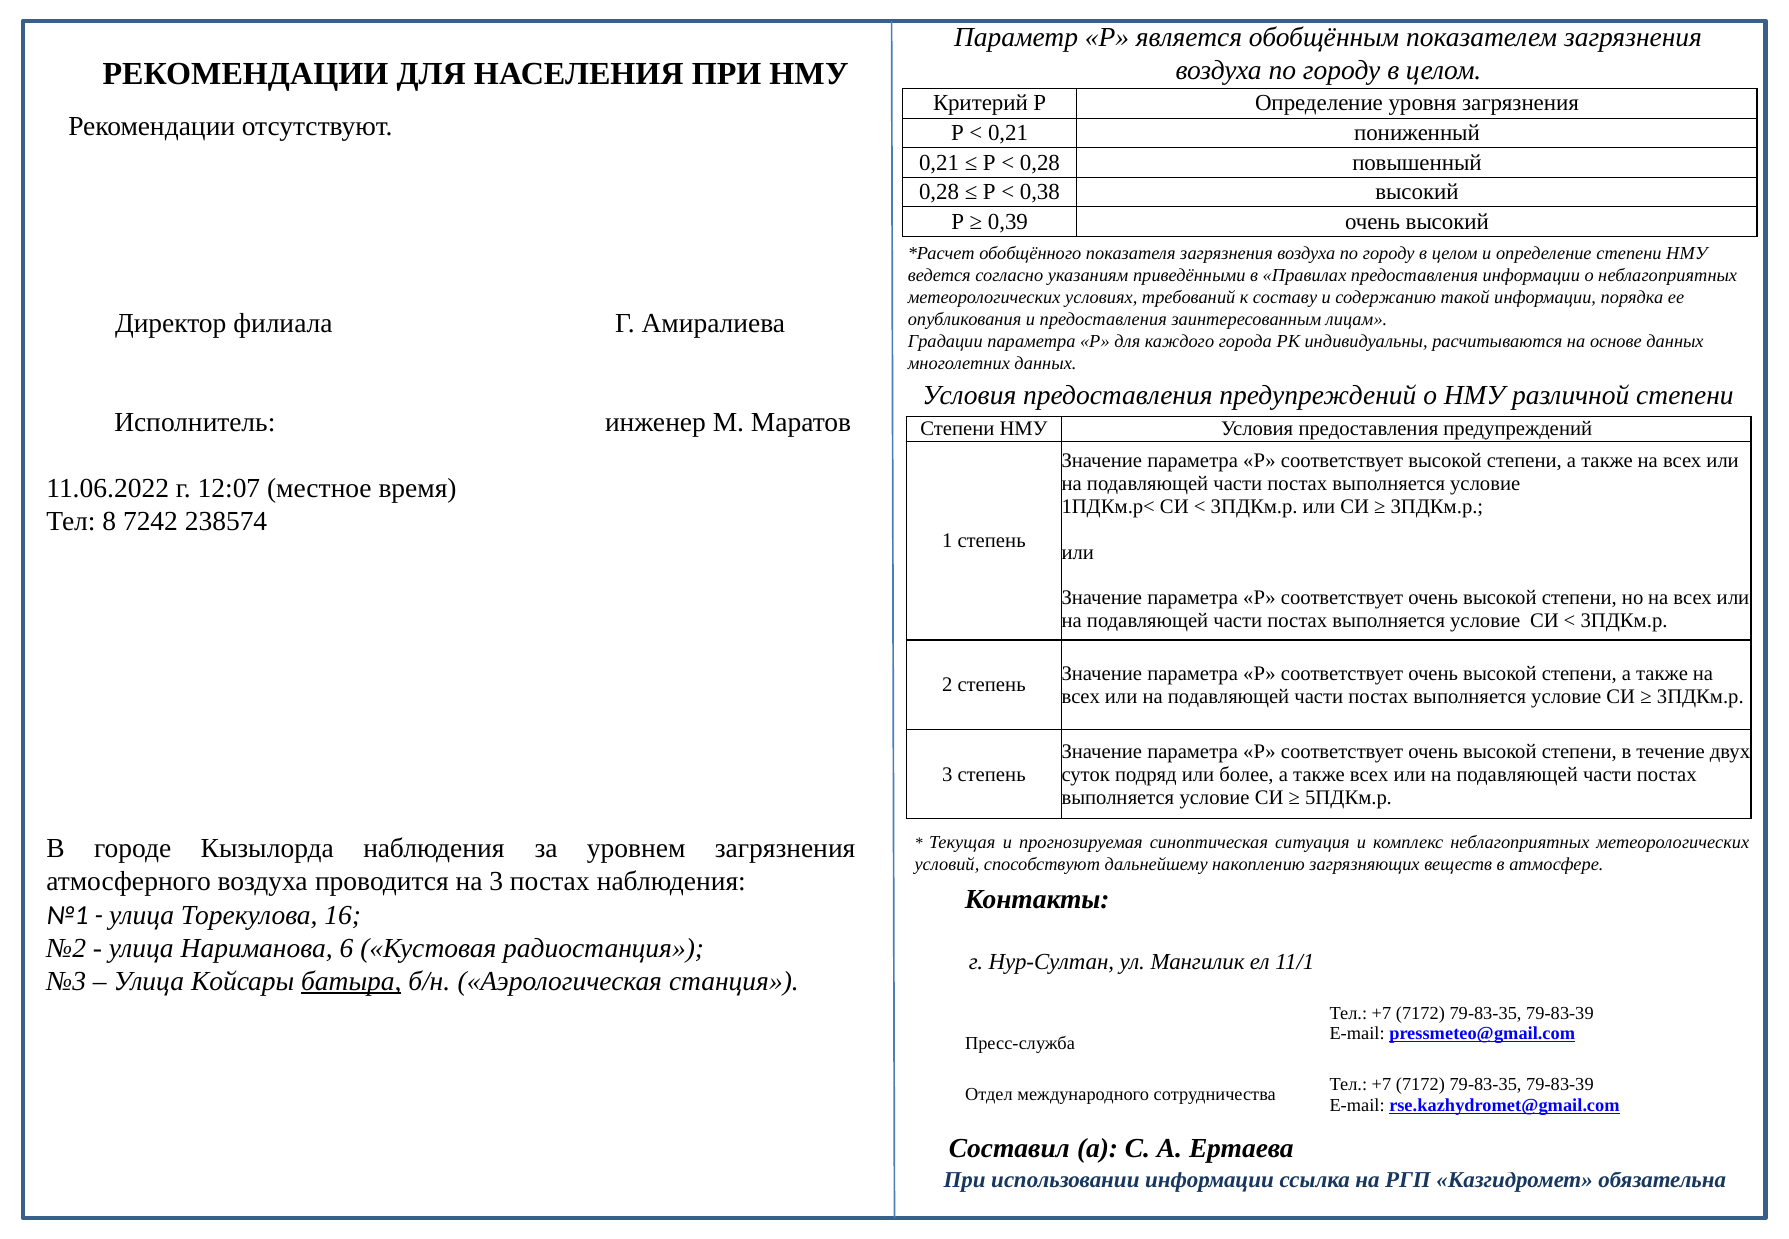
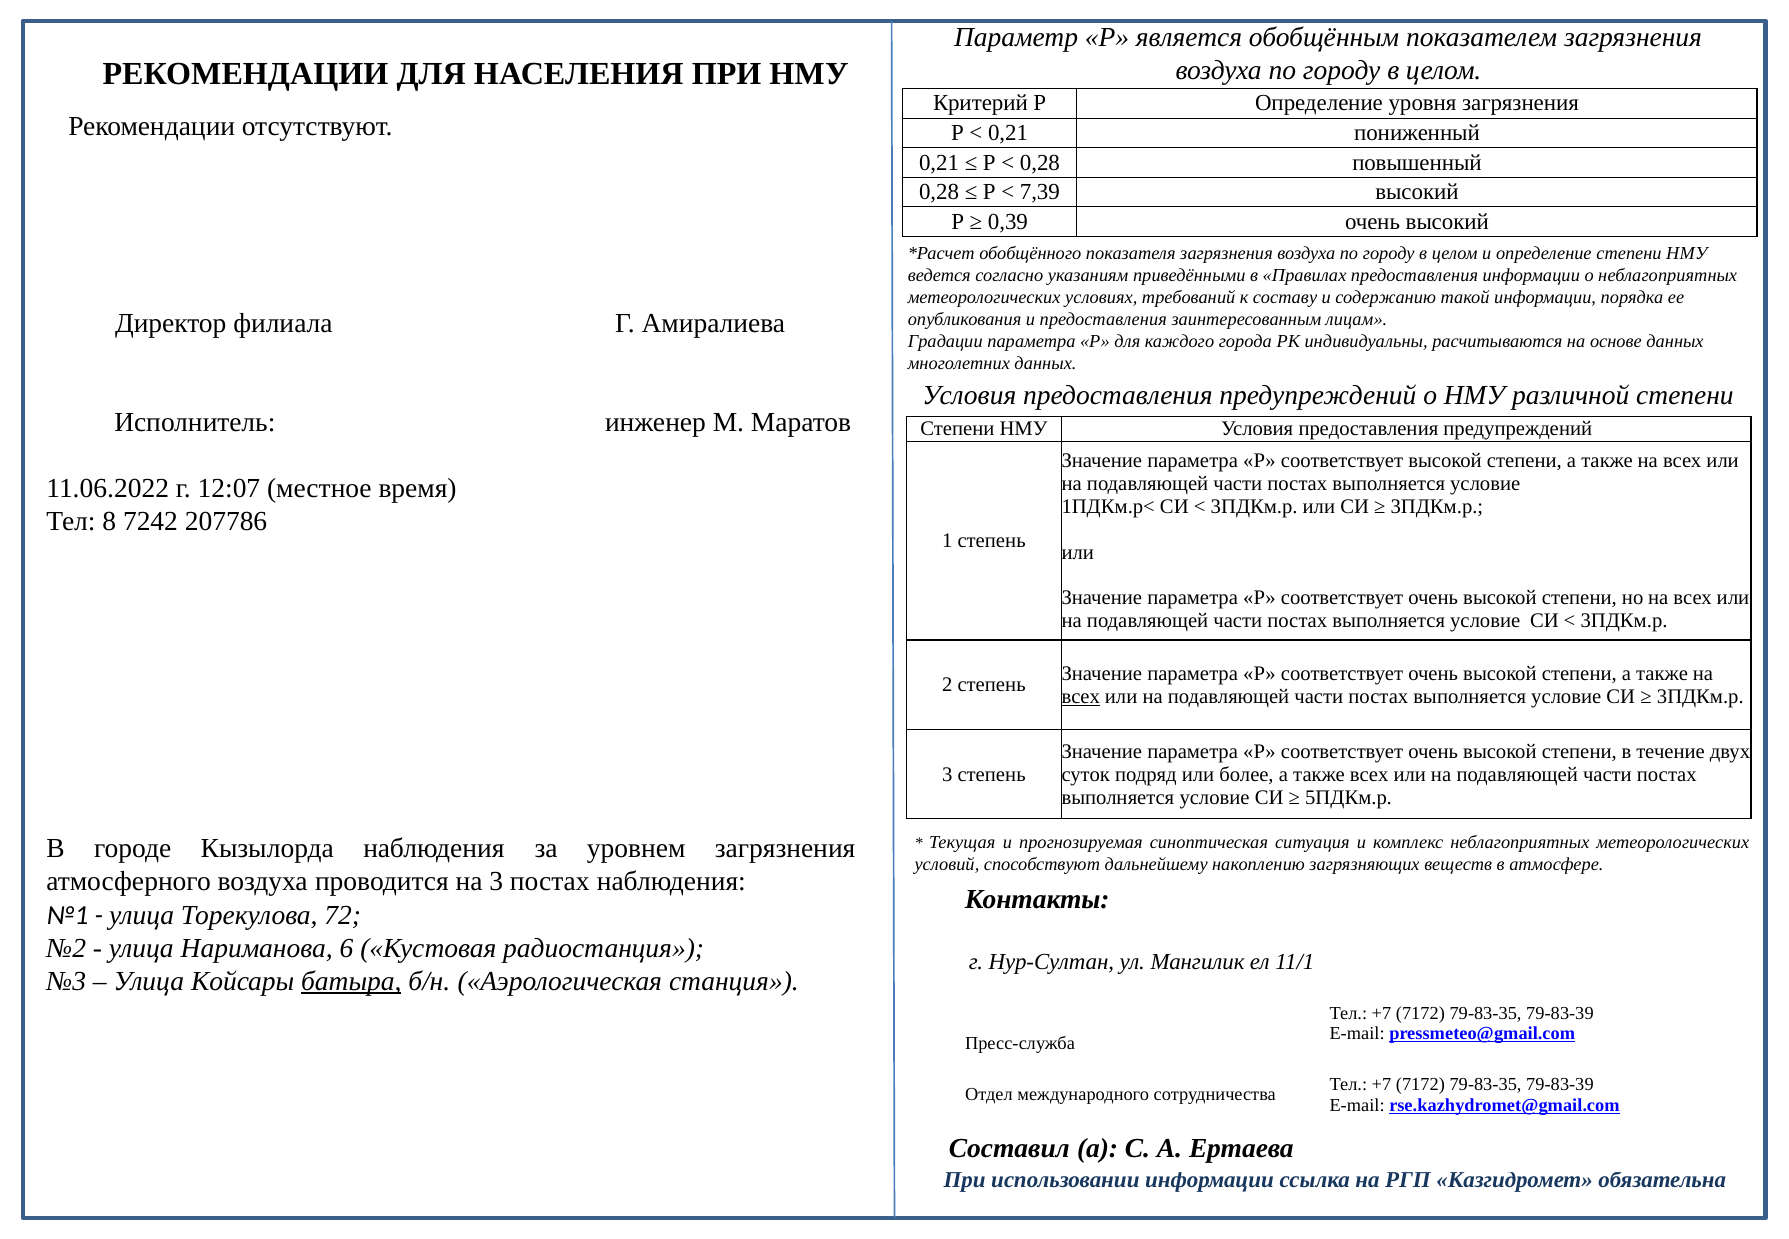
0,38: 0,38 -> 7,39 (1040, 192)
238574: 238574 -> 207786 (226, 521)
всех underline: none -> present (1081, 696)
16: 16 -> 72 (343, 915)
